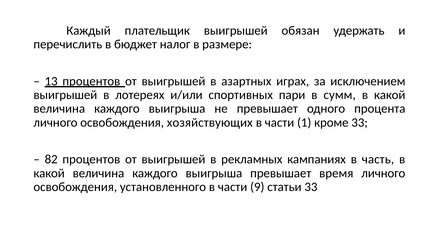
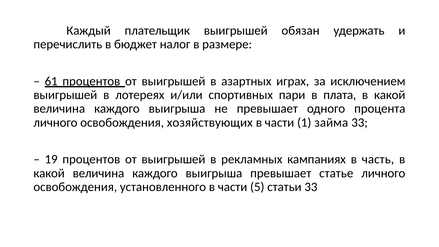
13: 13 -> 61 (51, 81)
сумм: сумм -> плата (340, 95)
кроме: кроме -> займа (331, 123)
82: 82 -> 19 (51, 159)
время: время -> статье (336, 173)
9: 9 -> 5 (257, 187)
